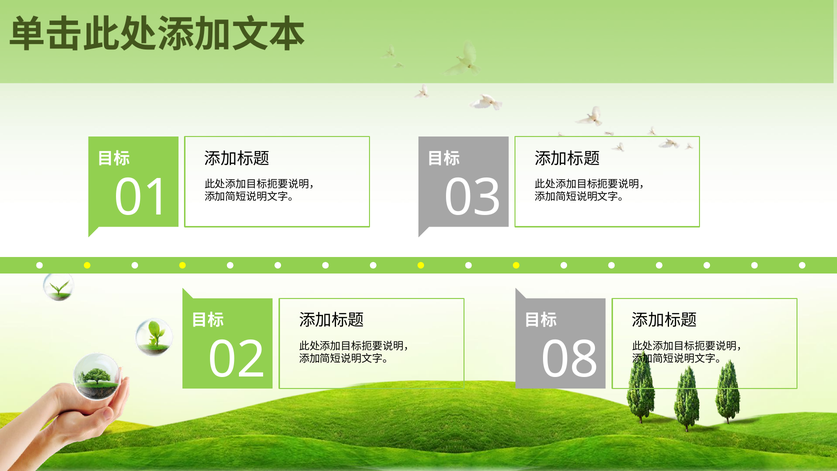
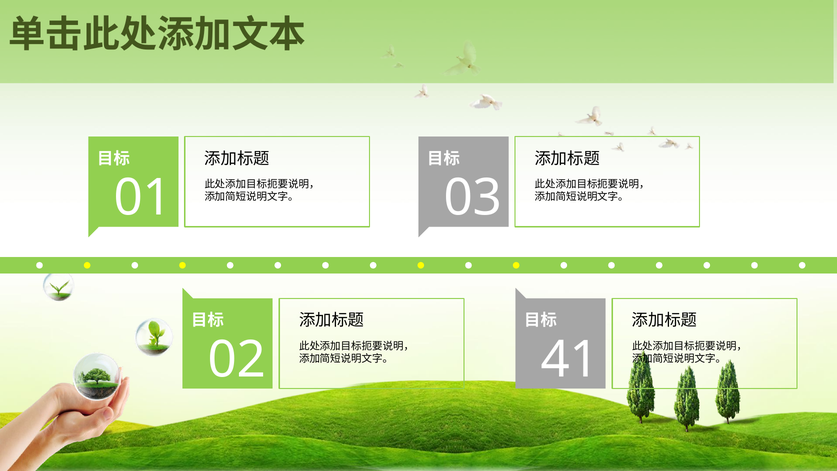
08: 08 -> 41 (570, 360)
